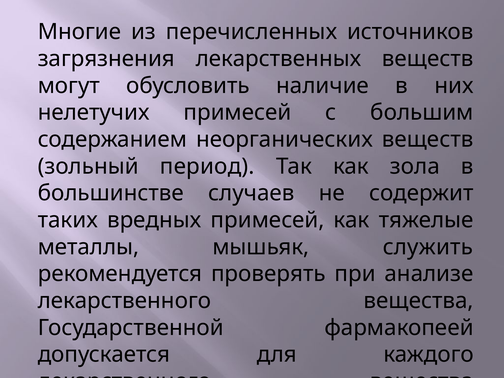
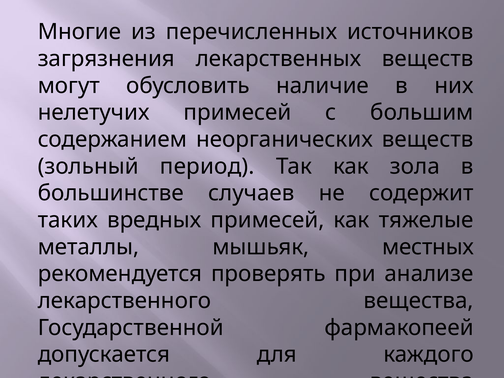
служить: служить -> местных (428, 247)
